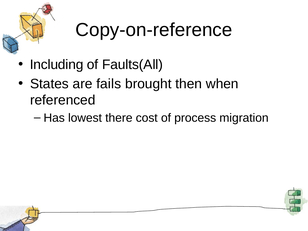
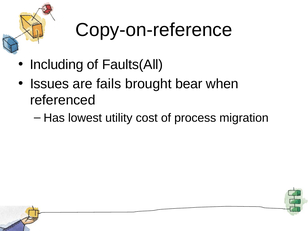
States: States -> Issues (50, 84)
then: then -> bear (189, 84)
there: there -> utility (119, 118)
